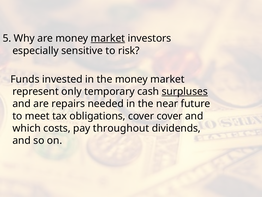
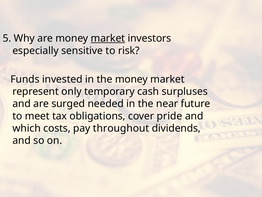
surpluses underline: present -> none (185, 91)
repairs: repairs -> surged (68, 104)
cover cover: cover -> pride (170, 116)
